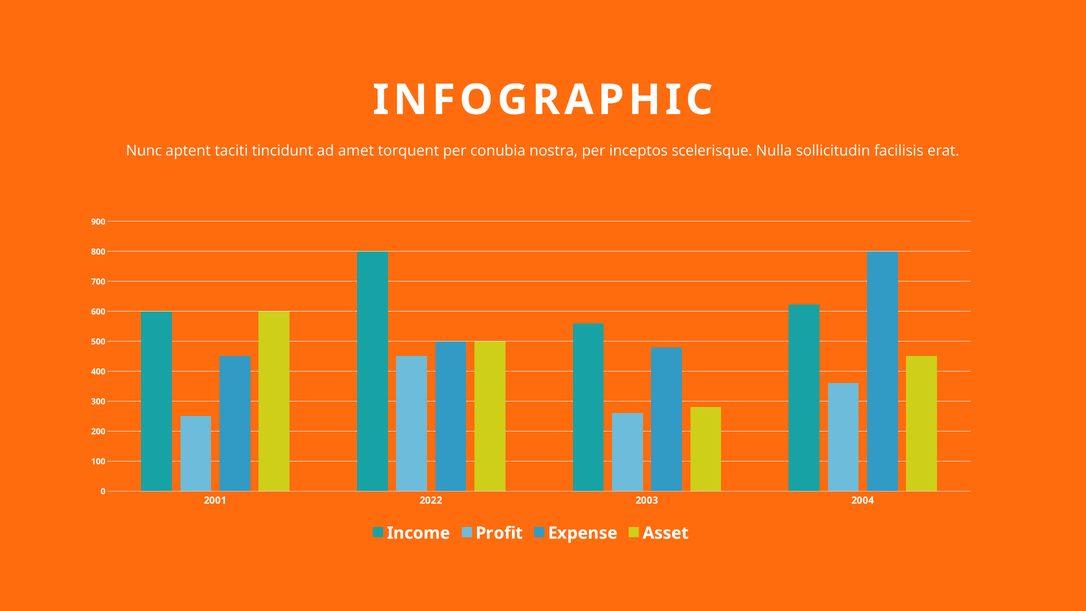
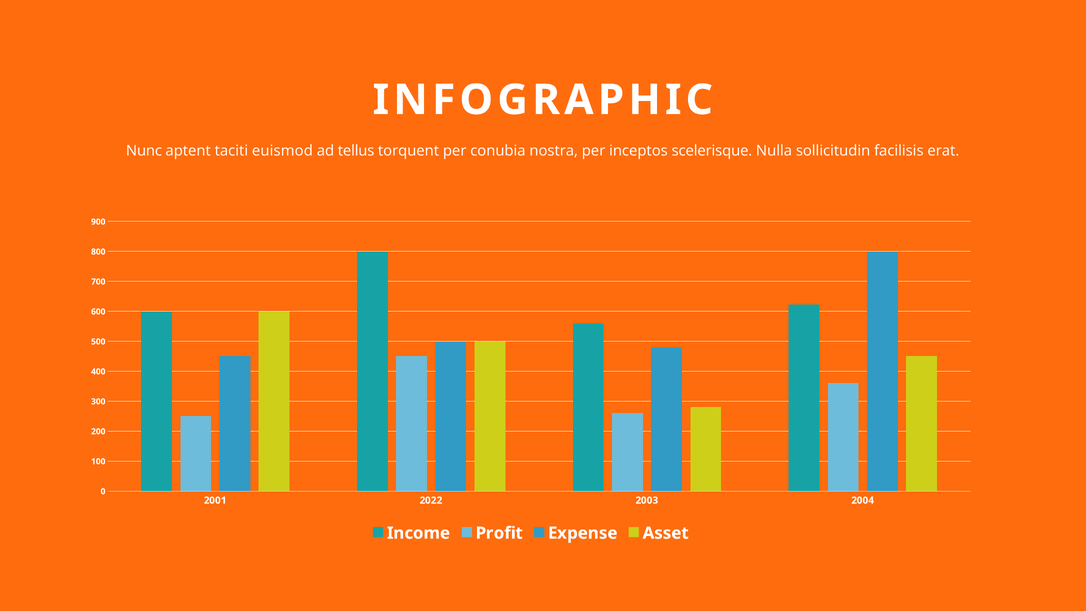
tincidunt: tincidunt -> euismod (282, 151)
amet: amet -> tellus (356, 151)
